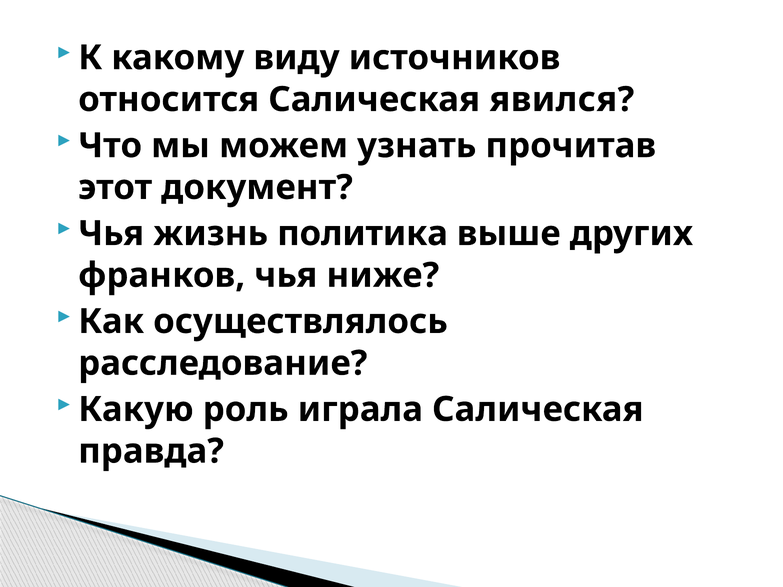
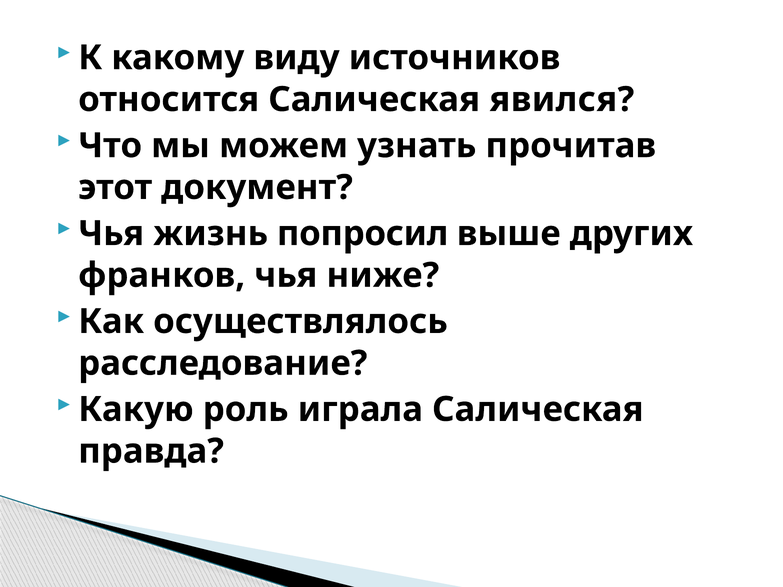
политика: политика -> попросил (363, 234)
